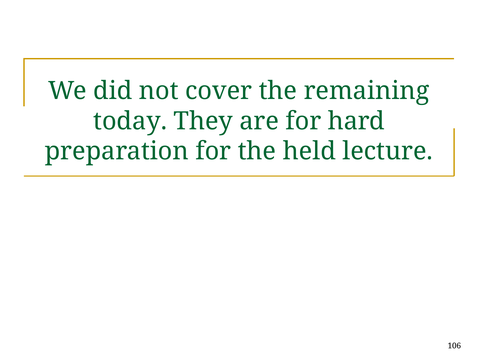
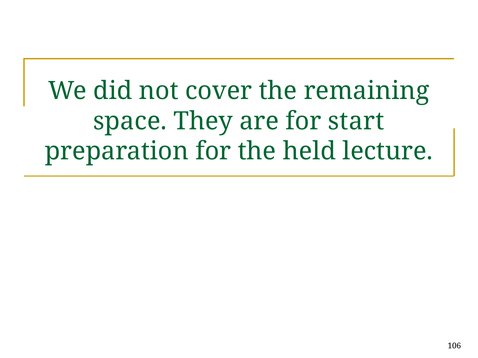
today: today -> space (130, 121)
hard: hard -> start (356, 121)
